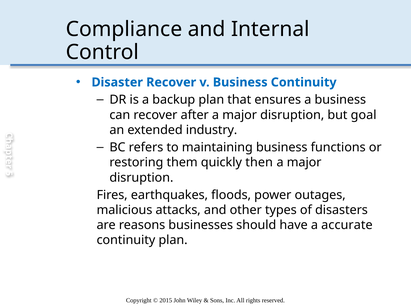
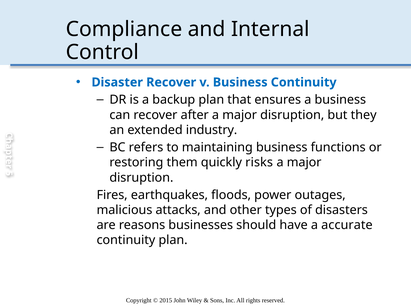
goal: goal -> they (364, 115)
then: then -> risks (259, 163)
